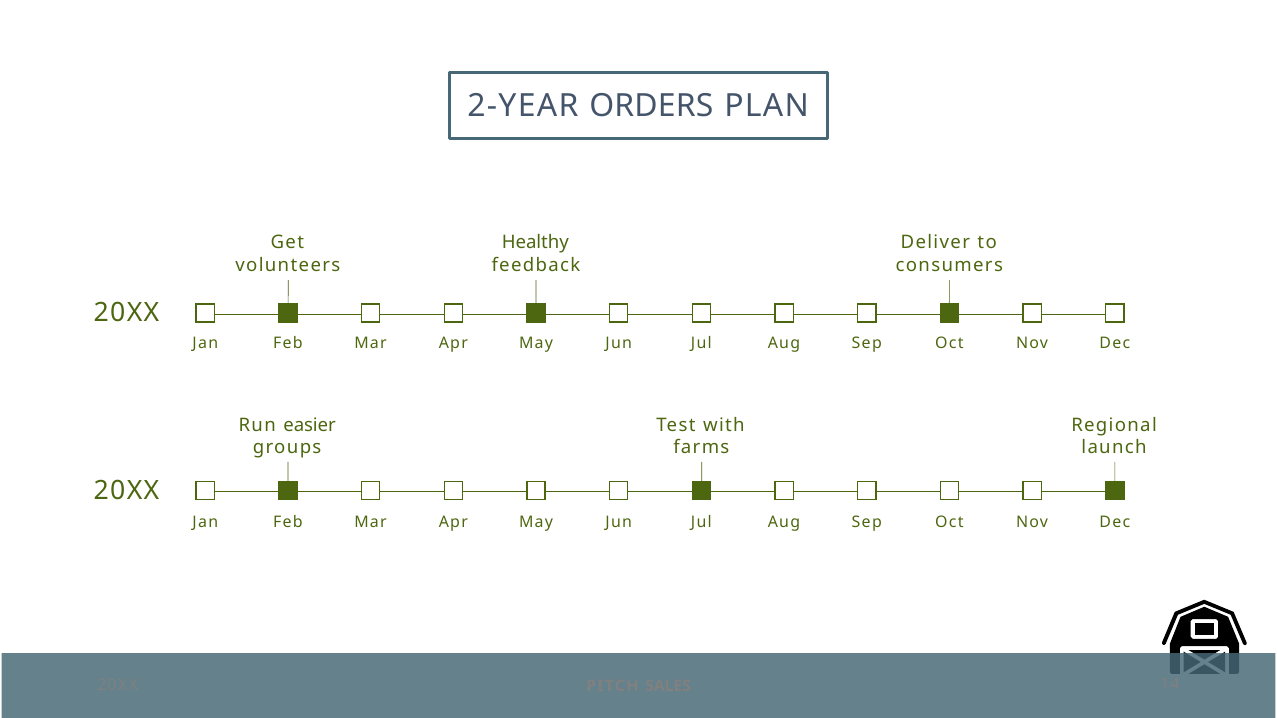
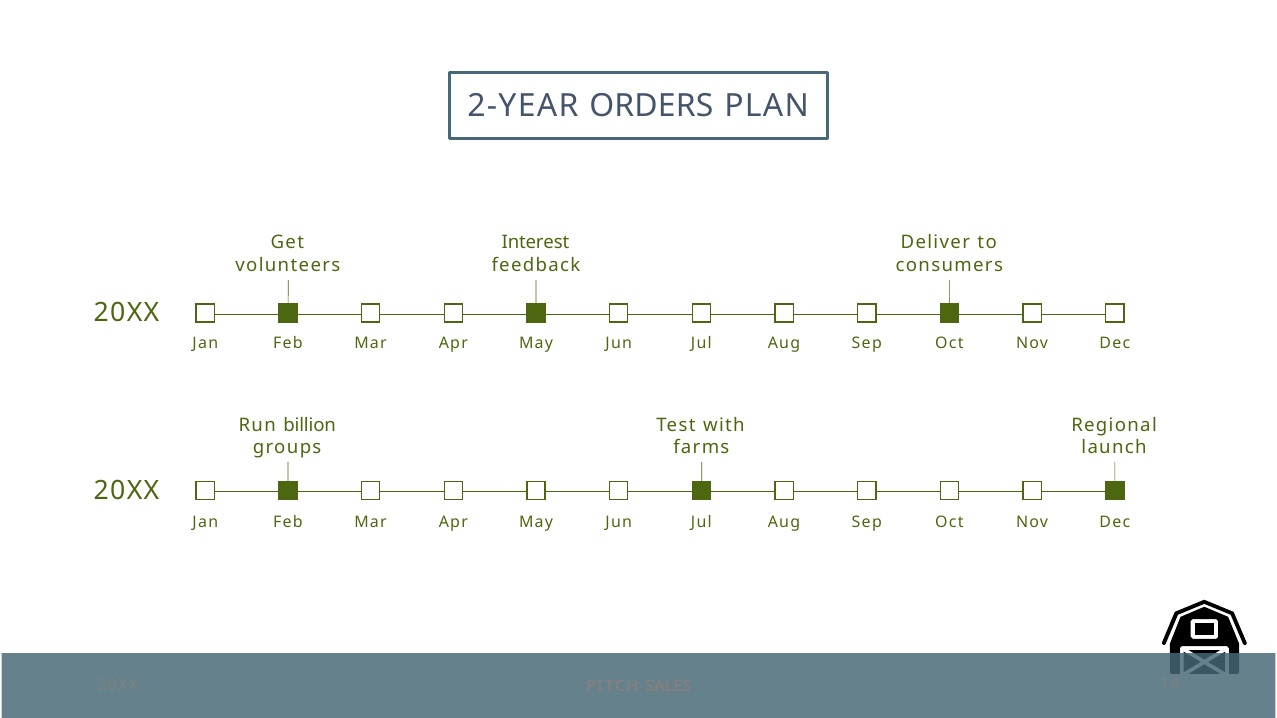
Healthy: Healthy -> Interest (535, 243)
easier: easier -> billion (310, 425)
